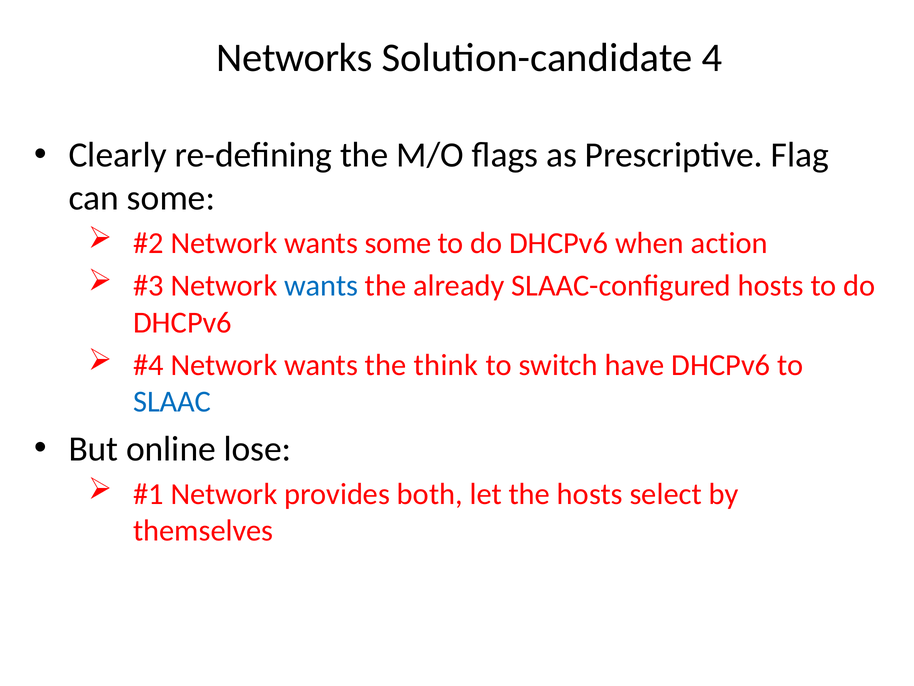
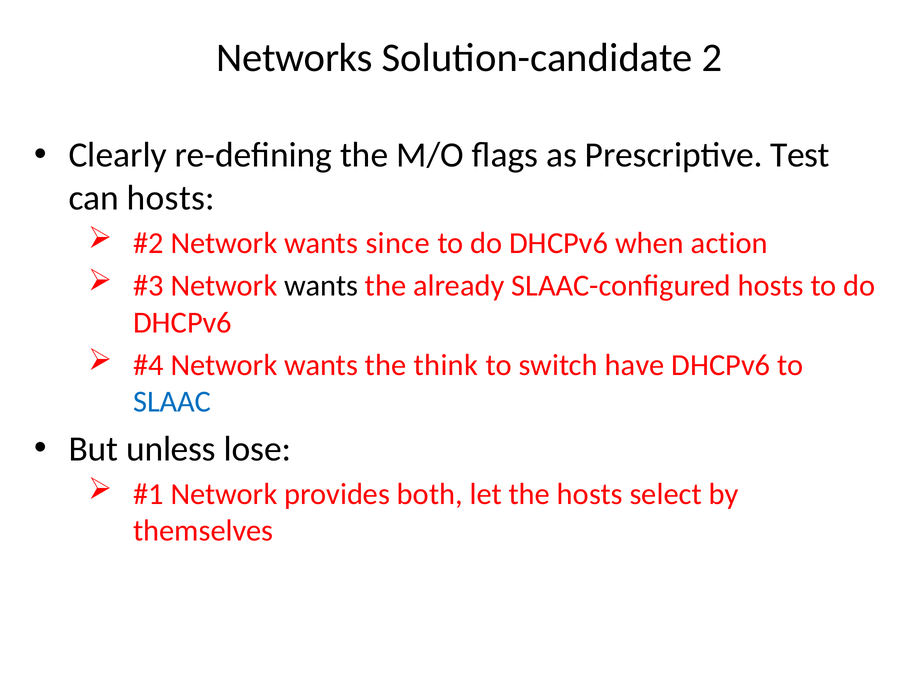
4: 4 -> 2 (712, 58)
Flag: Flag -> Test (800, 155)
can some: some -> hosts (171, 198)
wants some: some -> since (398, 243)
wants colour: blue -> black (321, 286)
online: online -> unless (171, 448)
